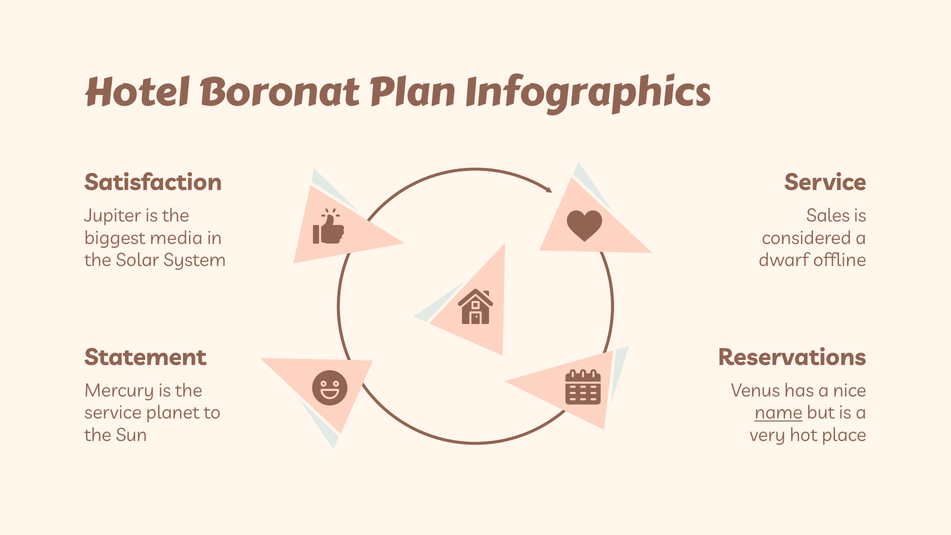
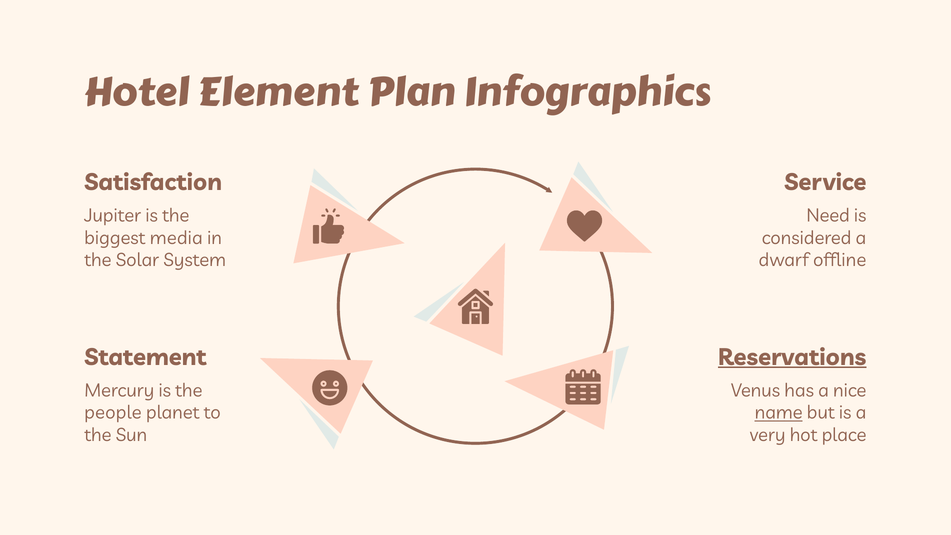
Boronat: Boronat -> Element (278, 92)
Sales: Sales -> Need (828, 216)
Reservations underline: none -> present (792, 357)
service: service -> people (113, 413)
